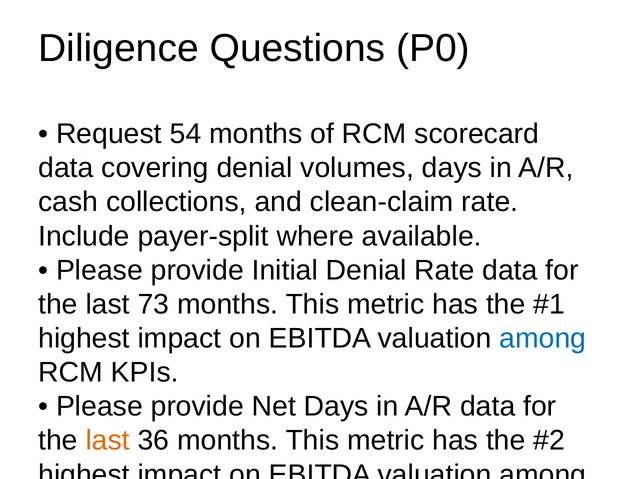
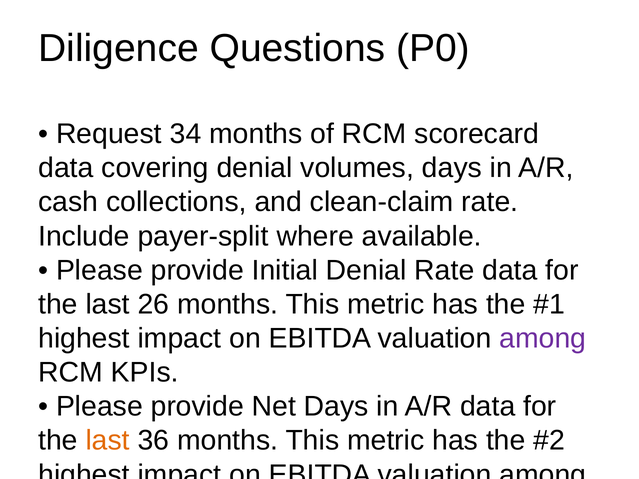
54: 54 -> 34 (185, 134)
73: 73 -> 26 (153, 304)
among colour: blue -> purple (543, 339)
